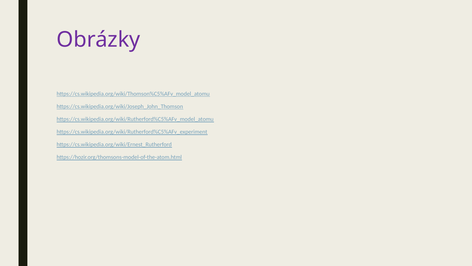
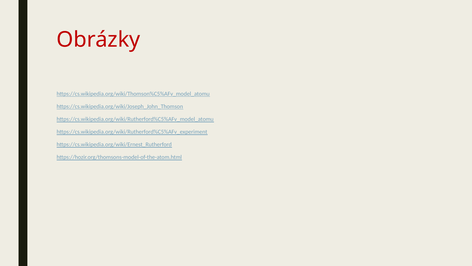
Obrázky colour: purple -> red (98, 40)
